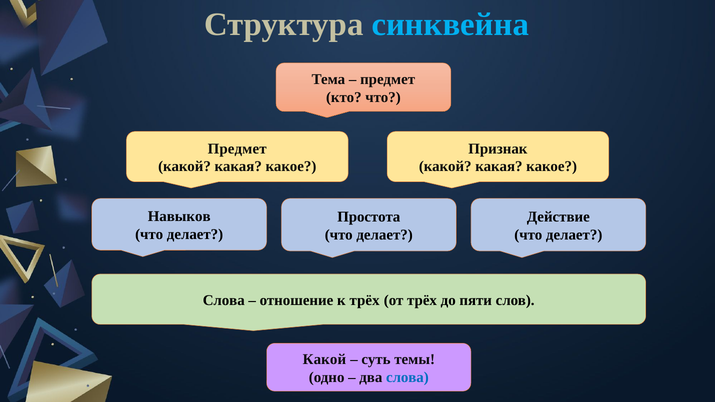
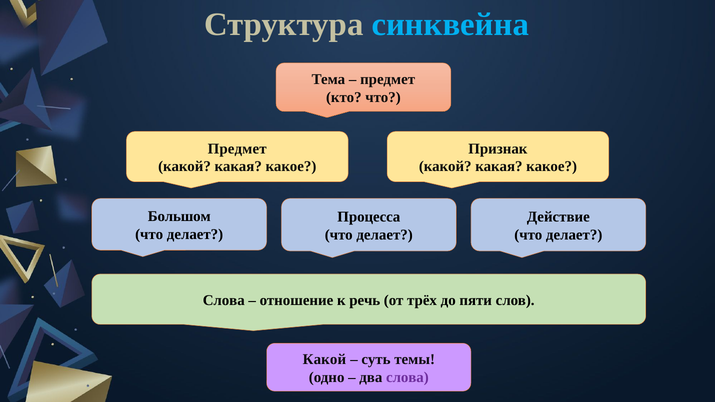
Навыков: Навыков -> Большом (179, 216)
Простота: Простота -> Процесса (369, 217)
к трёх: трёх -> речь (365, 300)
слова colour: blue -> purple (407, 377)
